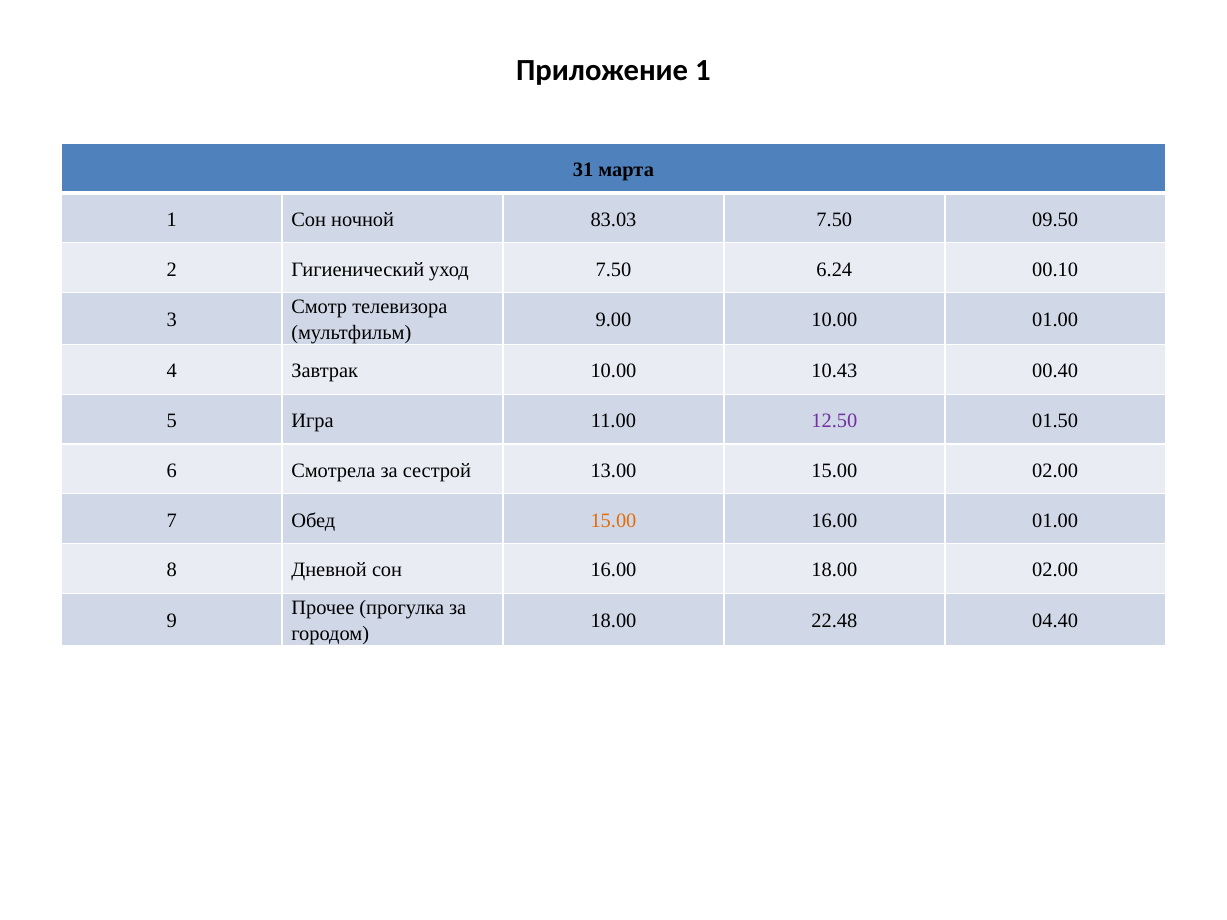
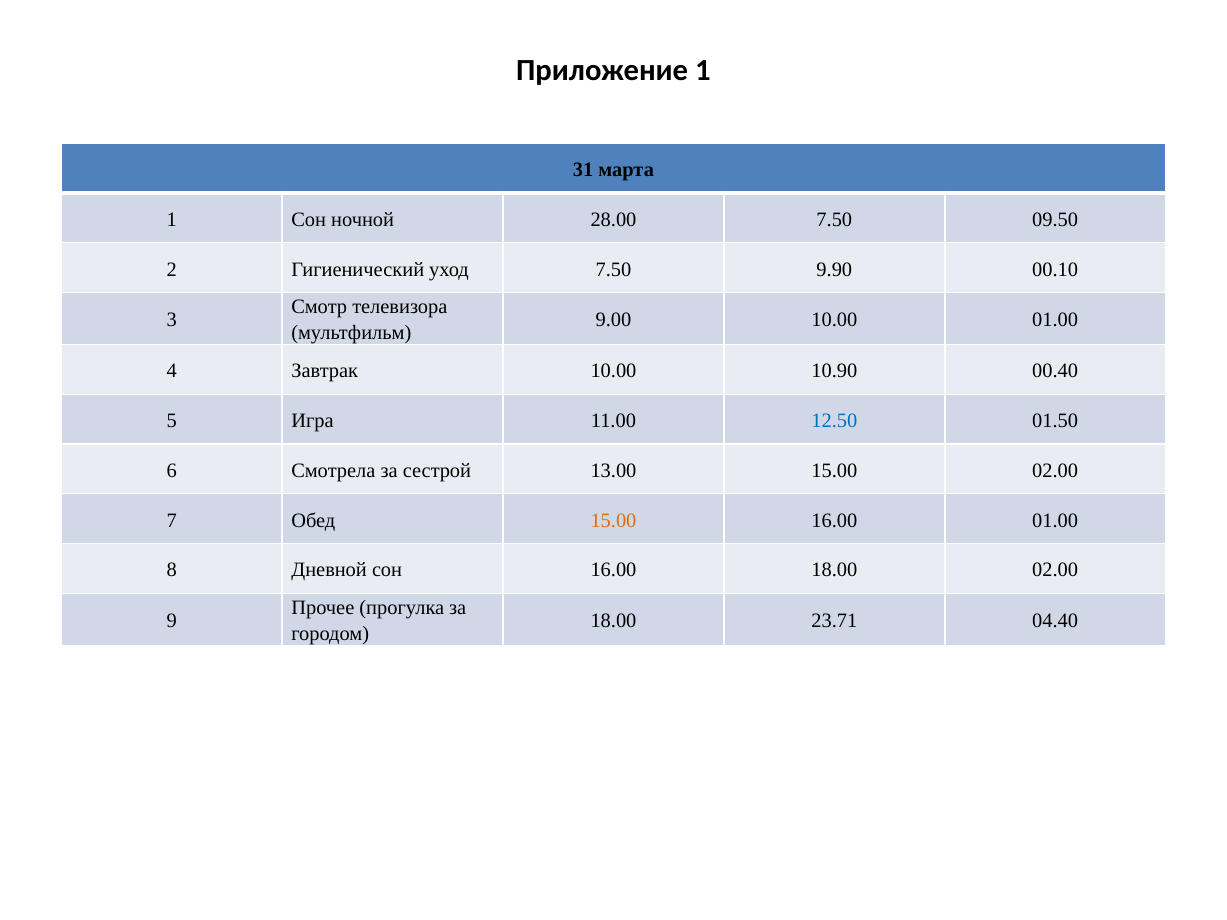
83.03: 83.03 -> 28.00 (613, 220)
6.24: 6.24 -> 9.90 (834, 269)
10.43: 10.43 -> 10.90 (834, 371)
12.50 colour: purple -> blue (834, 421)
22.48: 22.48 -> 23.71 (834, 621)
